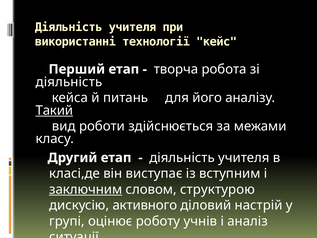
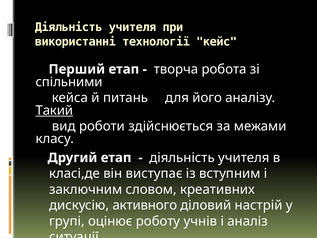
діяльність: діяльність -> спільними (69, 82)
заключним underline: present -> none (86, 189)
структурою: структурою -> креативних (218, 189)
